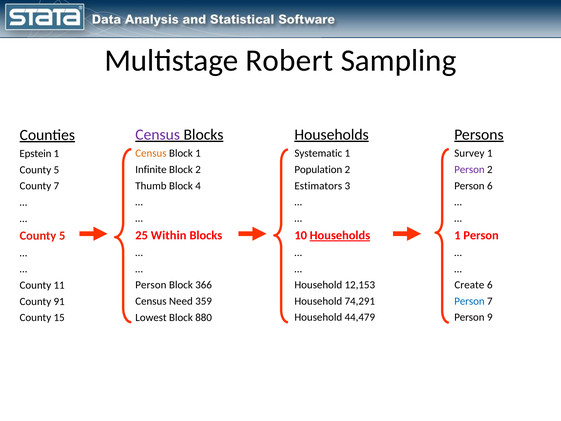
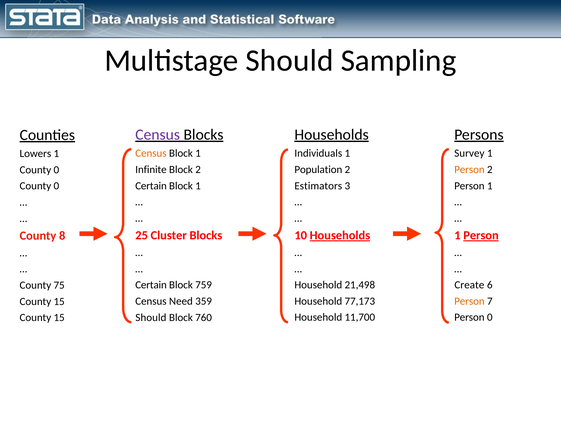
Multistage Robert: Robert -> Should (289, 60)
Systematic: Systematic -> Individuals (318, 153)
Epstein: Epstein -> Lowers (35, 153)
Person colour: purple -> orange (469, 169)
5: 5 -> 0 (56, 170)
Thumb: Thumb -> Certain (151, 186)
4: 4 -> 1 (198, 186)
Person 6: 6 -> 1 (490, 186)
7: 7 -> 0 (56, 186)
Within: Within -> Cluster (169, 235)
Person underline: none -> present (481, 235)
5: 5 -> 8 (62, 236)
Person: Person -> Certain (151, 285)
366: 366 -> 759 (204, 285)
12,153: 12,153 -> 21,498 (360, 285)
11: 11 -> 75 (59, 285)
74,291: 74,291 -> 77,173 (360, 301)
Person colour: blue -> orange (469, 301)
91: 91 -> 15 (59, 301)
Lowest: Lowest -> Should (151, 317)
880: 880 -> 760 (204, 317)
44,479: 44,479 -> 11,700 (360, 317)
Person 9: 9 -> 0 (490, 317)
